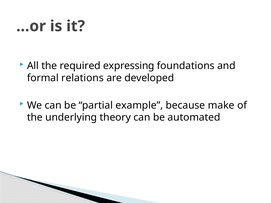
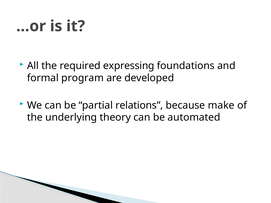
relations: relations -> program (83, 78)
example: example -> relations (139, 105)
